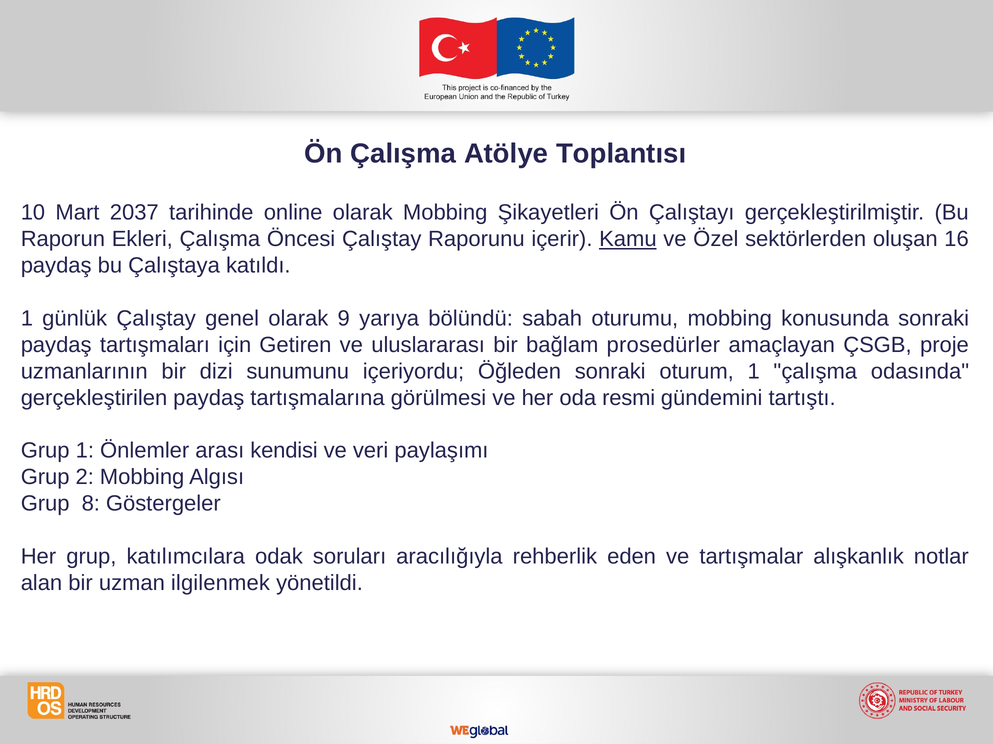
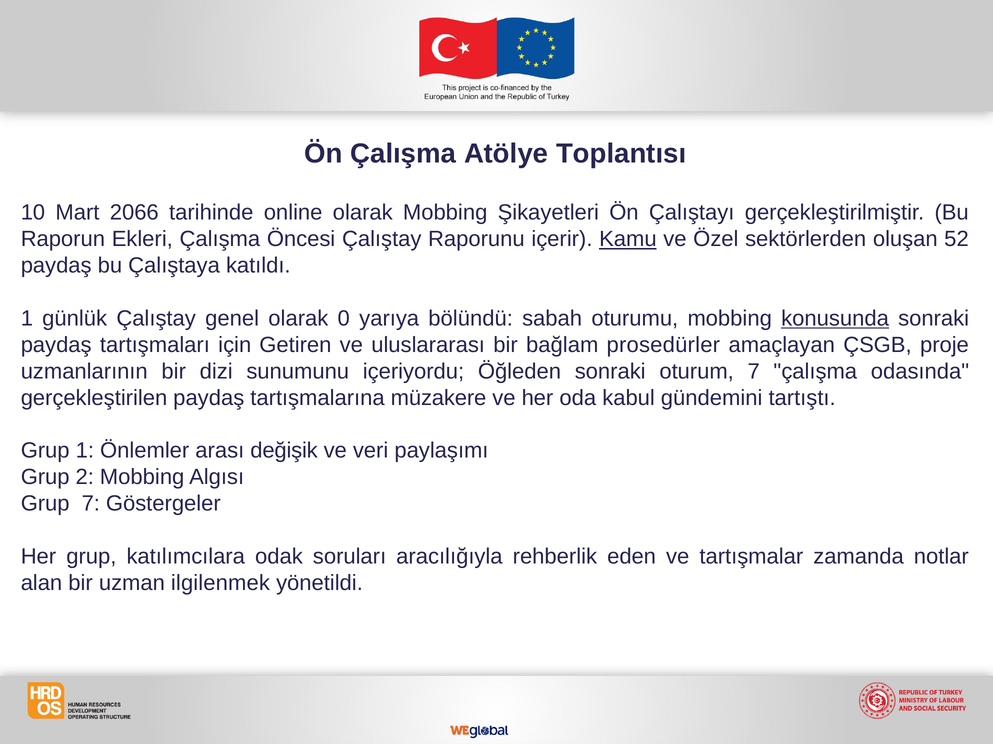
2037: 2037 -> 2066 (134, 213)
16: 16 -> 52 (957, 239)
9: 9 -> 0 (344, 319)
konusunda underline: none -> present (835, 319)
oturum 1: 1 -> 7 (754, 372)
görülmesi: görülmesi -> müzakere (439, 398)
resmi: resmi -> kabul (629, 398)
kendisi: kendisi -> değişik (284, 451)
Grup 8: 8 -> 7 (91, 504)
alışkanlık: alışkanlık -> zamanda (859, 557)
